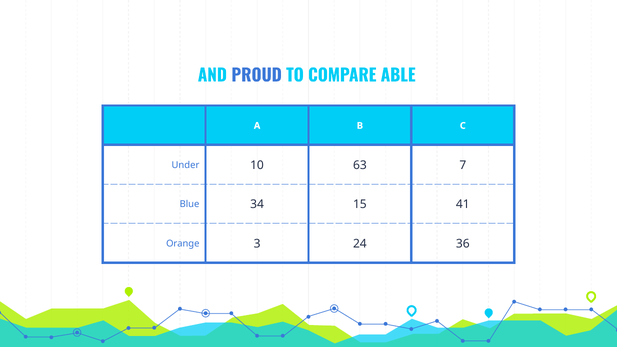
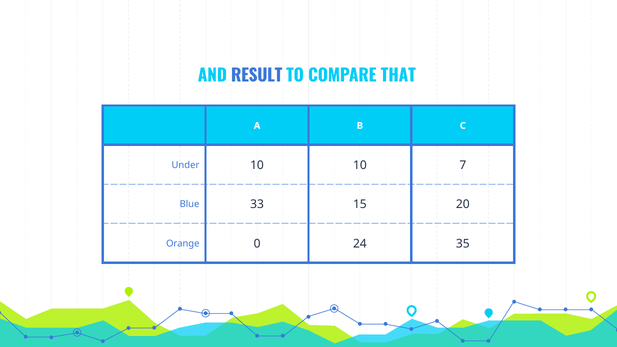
PROUD: PROUD -> RESULT (257, 76)
ABLE: ABLE -> THAT (398, 76)
10 63: 63 -> 10 (360, 165)
34: 34 -> 33 (257, 205)
41: 41 -> 20 (463, 205)
3: 3 -> 0 (257, 244)
36: 36 -> 35 (463, 244)
